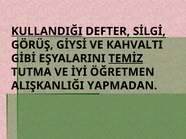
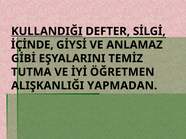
GÖRÜŞ: GÖRÜŞ -> İÇİNDE (32, 45)
KAHVALTI: KAHVALTI -> ANLAMAZ (134, 45)
TEMİZ underline: present -> none (126, 59)
